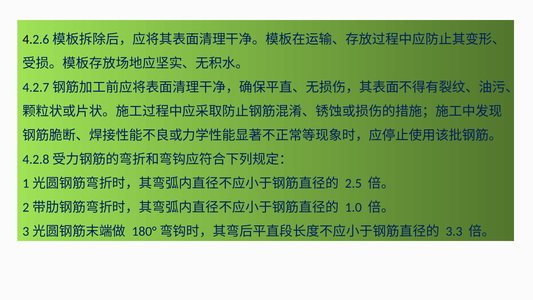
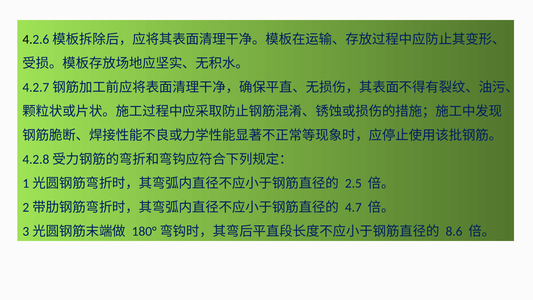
1.0: 1.0 -> 4.7 (353, 207)
3.3: 3.3 -> 8.6 (454, 231)
